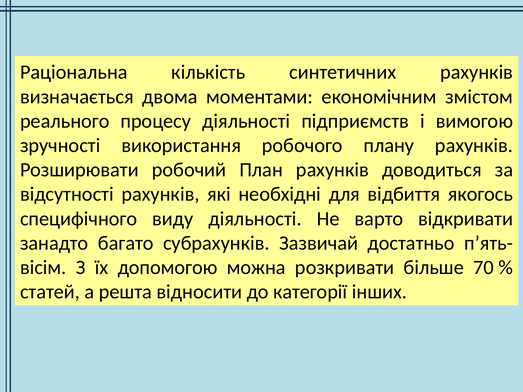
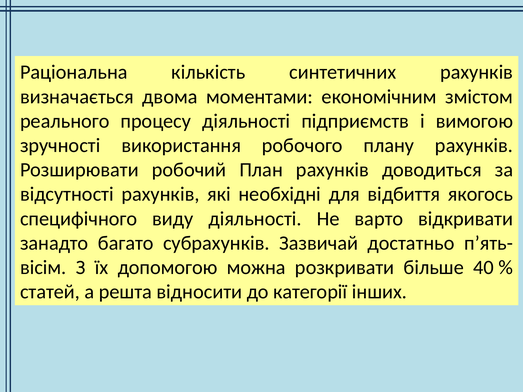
70: 70 -> 40 (484, 268)
